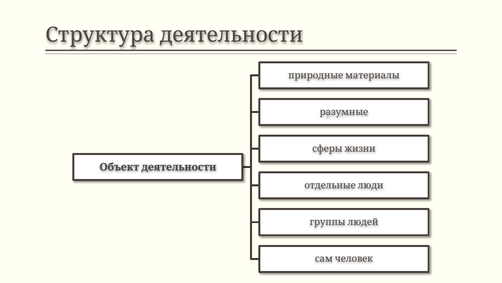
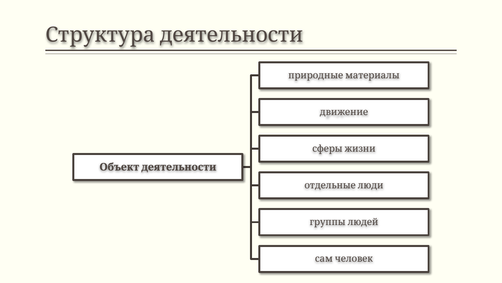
разумные: разумные -> движение (344, 112)
